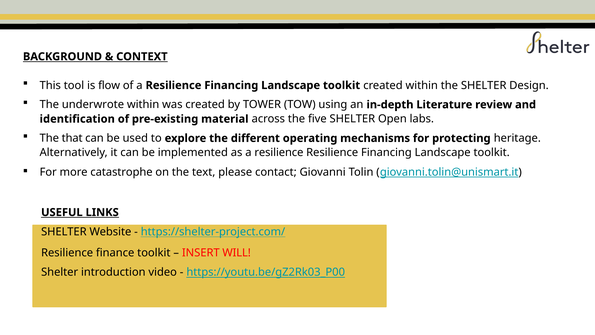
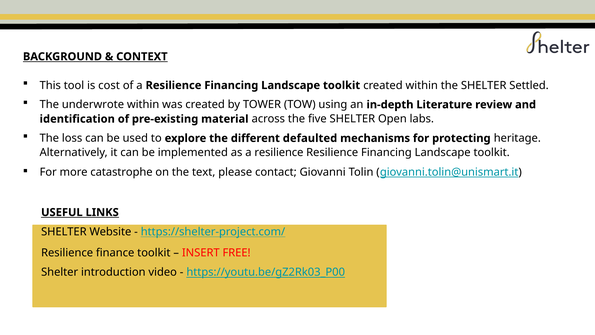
flow: flow -> cost (109, 85)
Design: Design -> Settled (529, 85)
that: that -> loss (72, 138)
operating: operating -> defaulted (310, 138)
WILL: WILL -> FREE (237, 253)
